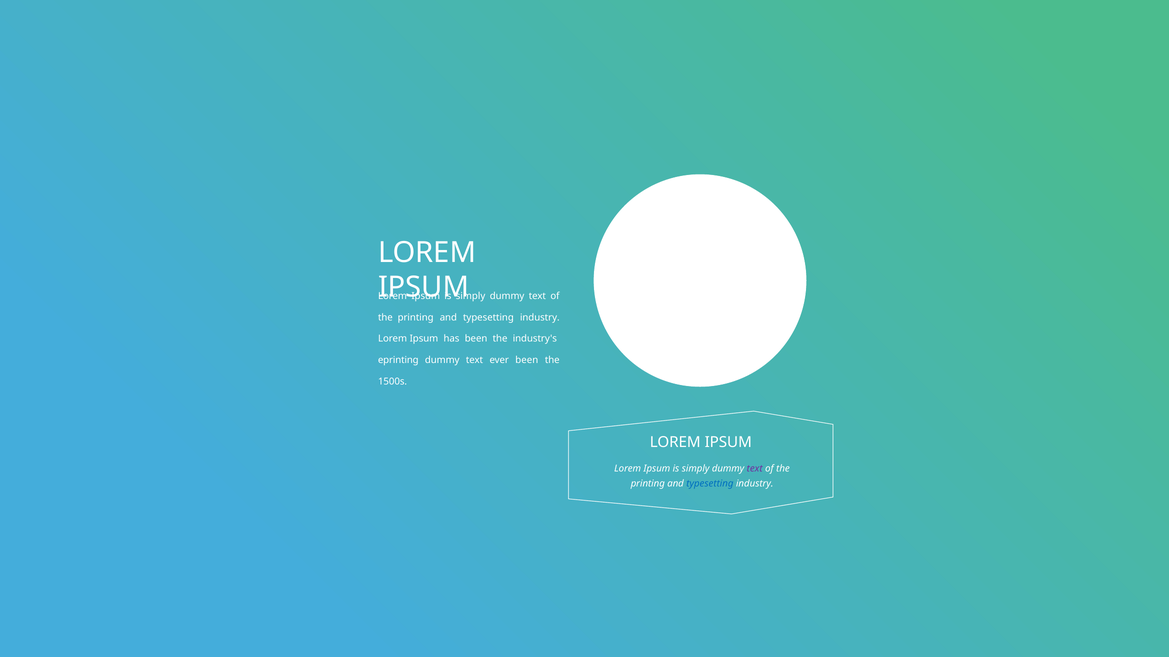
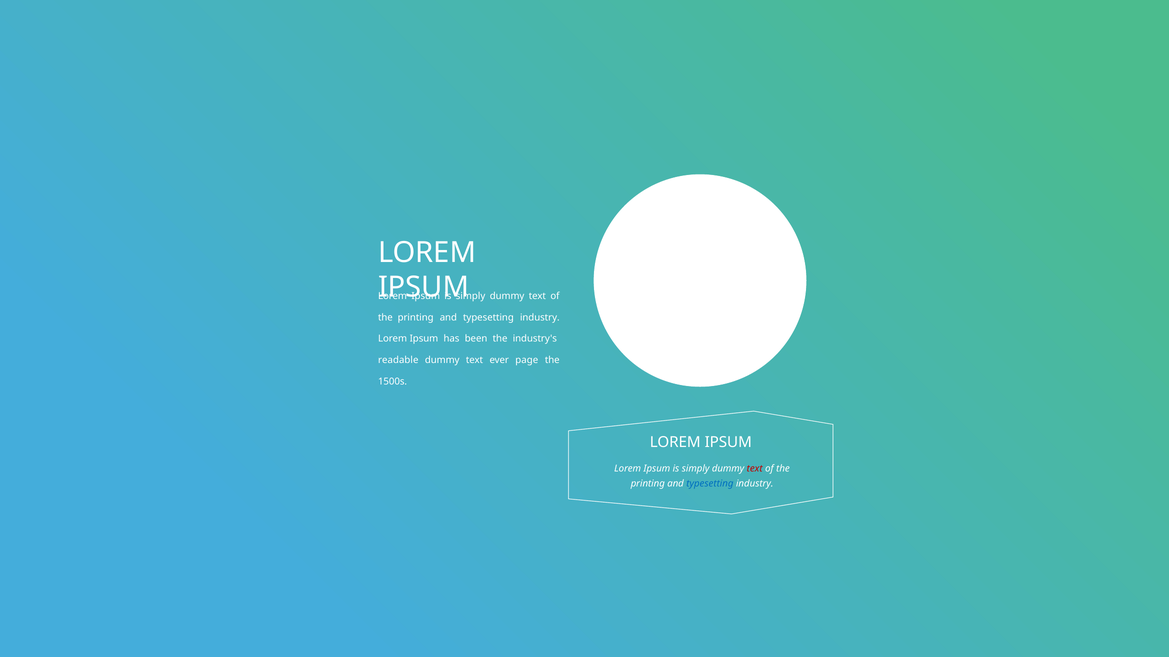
еprinting: еprinting -> readable (398, 360)
ever been: been -> page (527, 360)
text colour: purple -> red (755, 469)
